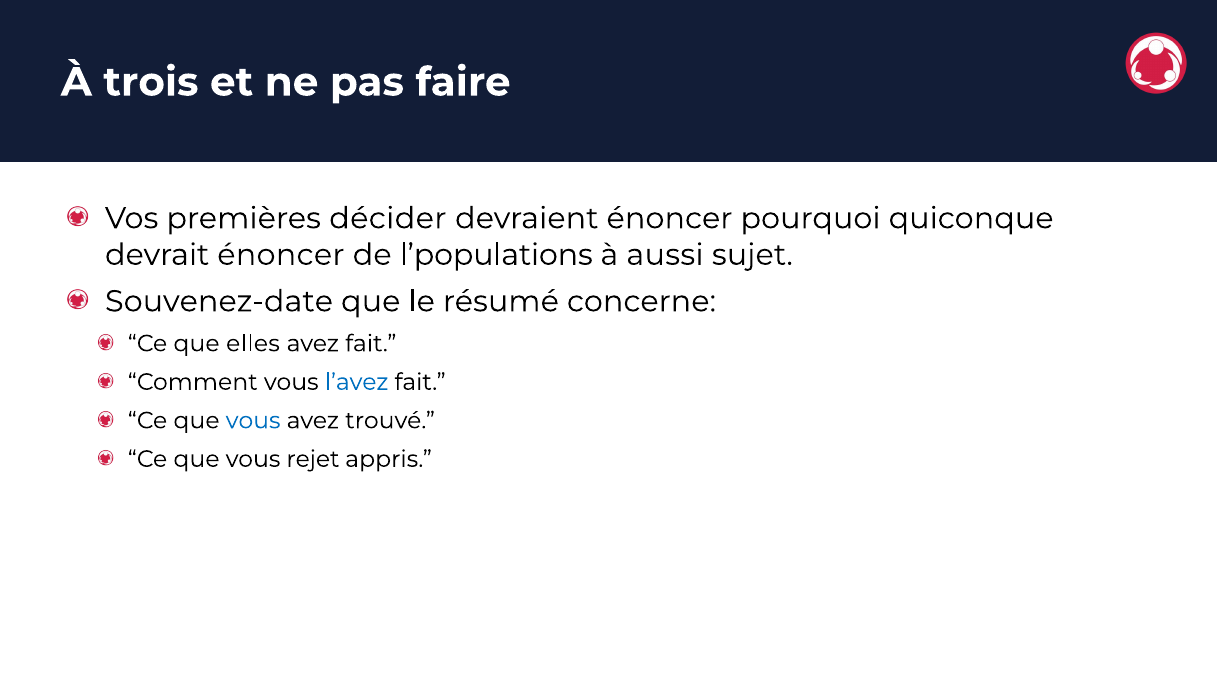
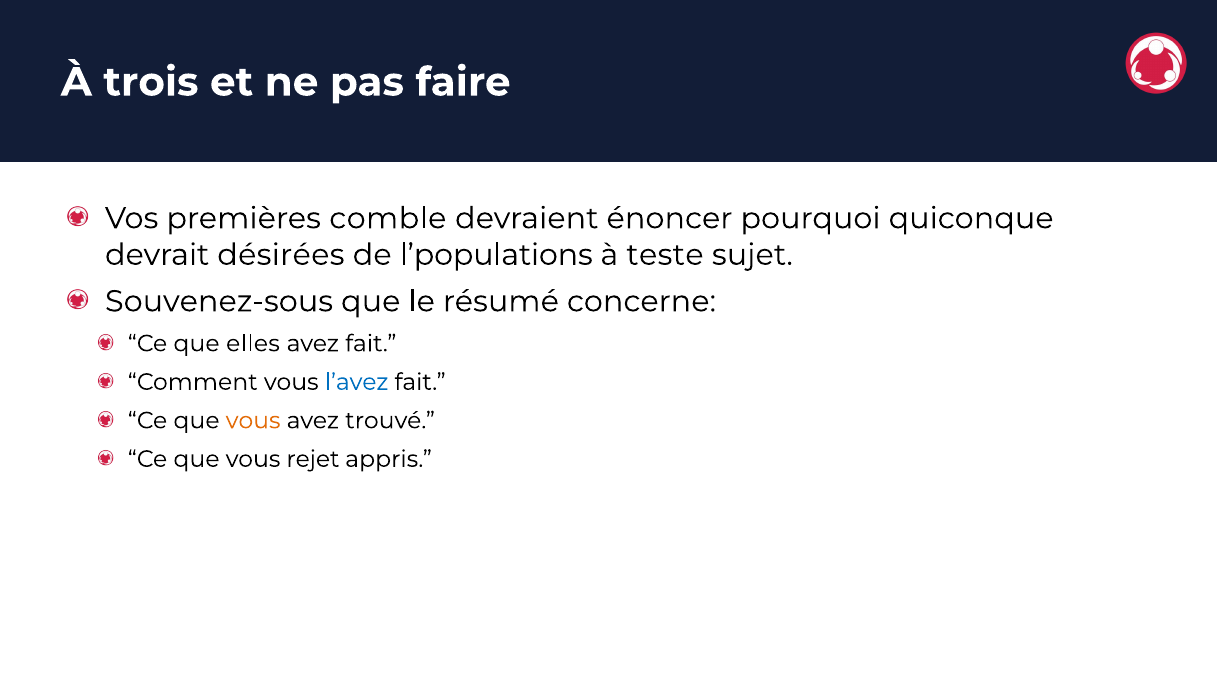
décider: décider -> comble (388, 219)
devrait énoncer: énoncer -> désirées (281, 255)
aussi: aussi -> teste (665, 255)
Souvenez-date: Souvenez-date -> Souvenez-sous (219, 302)
vous colour: blue -> orange (253, 421)
